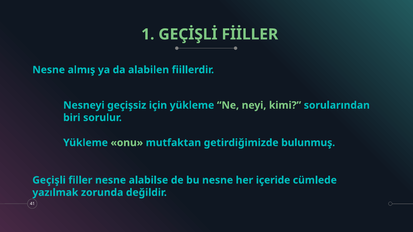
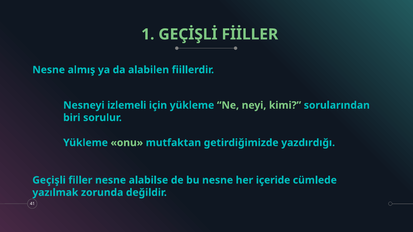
geçişsiz: geçişsiz -> izlemeli (127, 105)
bulunmuş: bulunmuş -> yazdırdığı (308, 143)
